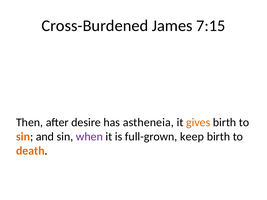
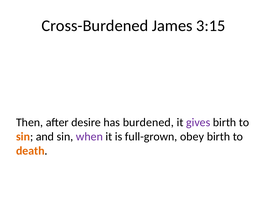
7:15: 7:15 -> 3:15 (211, 26)
astheneia: astheneia -> burdened (148, 122)
gives colour: orange -> purple (198, 122)
keep: keep -> obey (192, 137)
